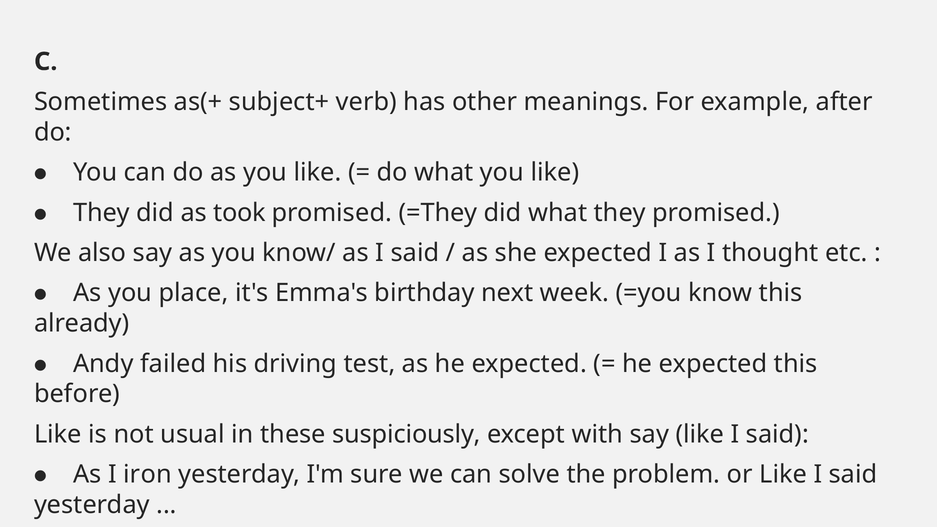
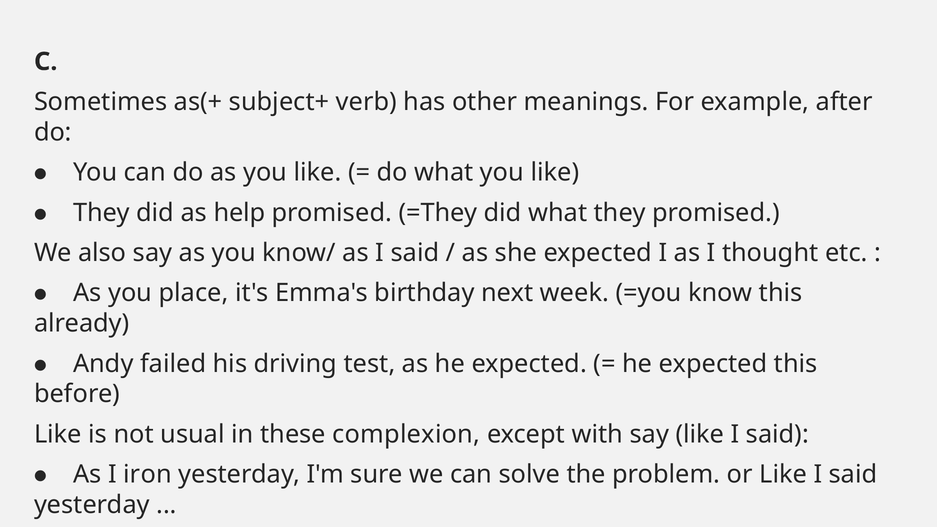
took: took -> help (239, 213)
suspiciously: suspiciously -> complexion (406, 434)
